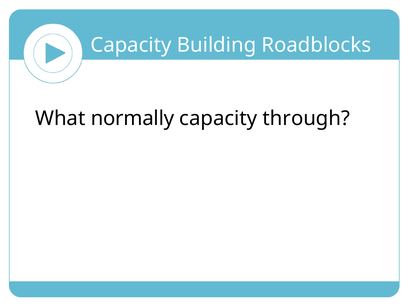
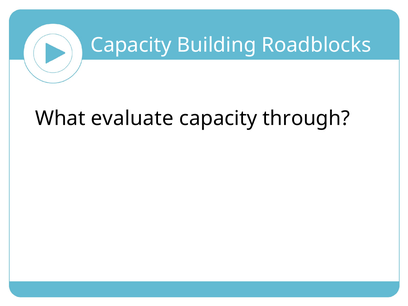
normally: normally -> evaluate (132, 118)
